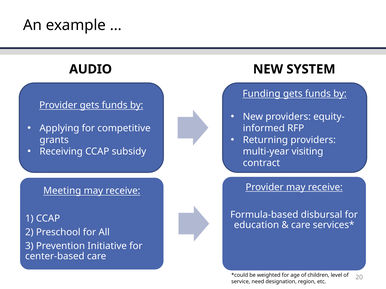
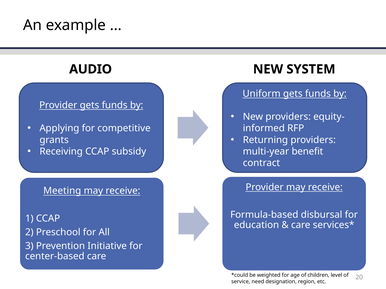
Funding: Funding -> Uniform (262, 94)
visiting: visiting -> benefit (307, 152)
